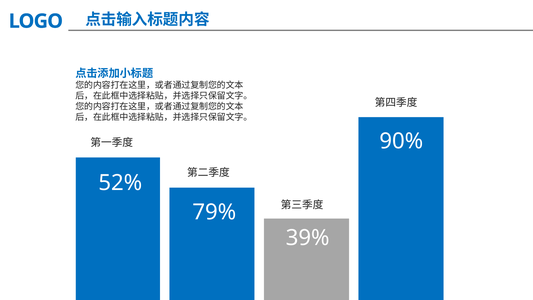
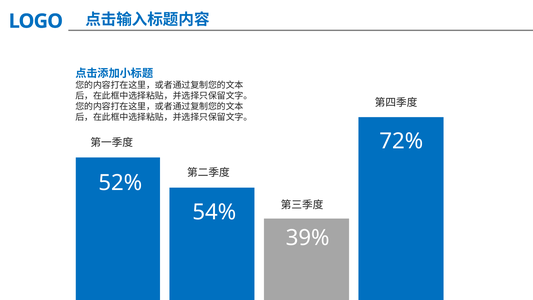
90%: 90% -> 72% (401, 141)
79%: 79% -> 54% (214, 212)
